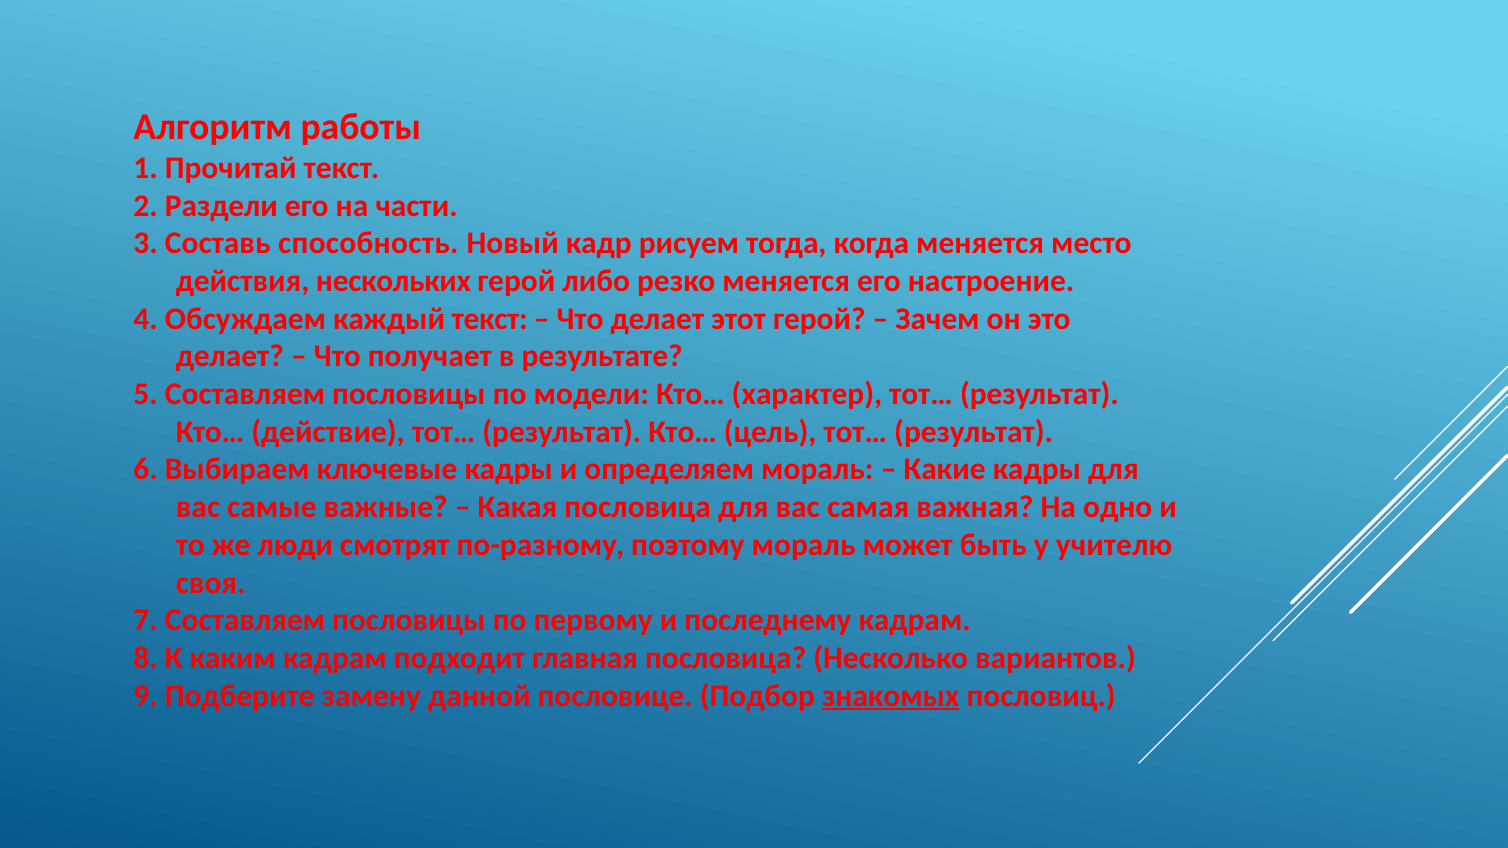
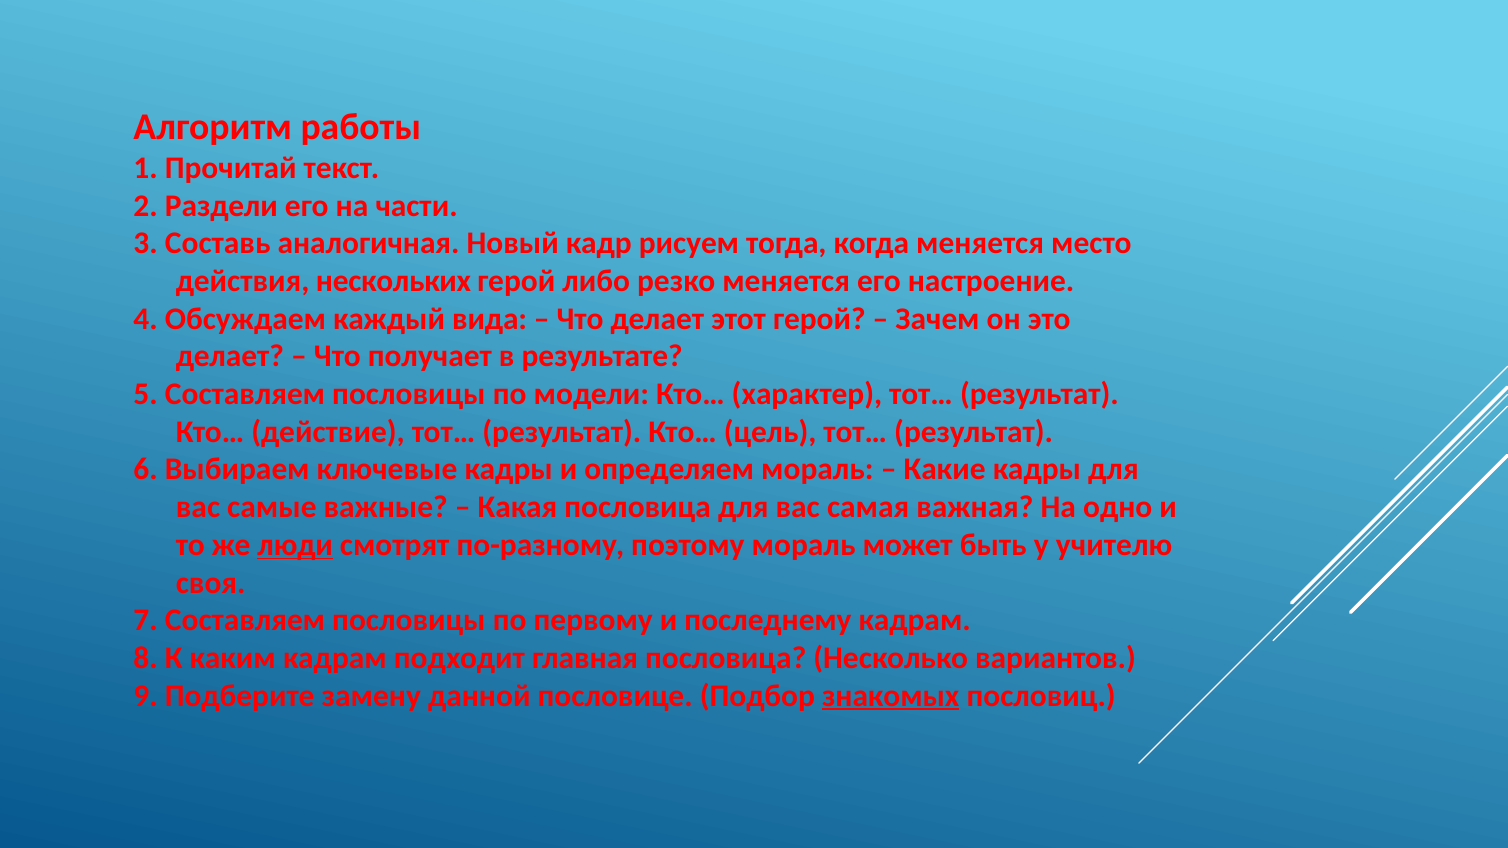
способность: способность -> аналогичная (369, 243)
каждый текст: текст -> вида (490, 319)
люди underline: none -> present (295, 545)
